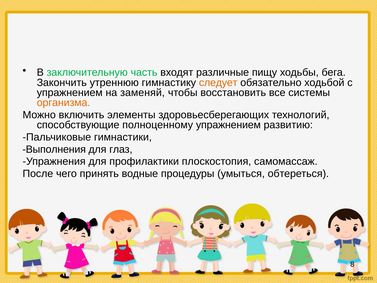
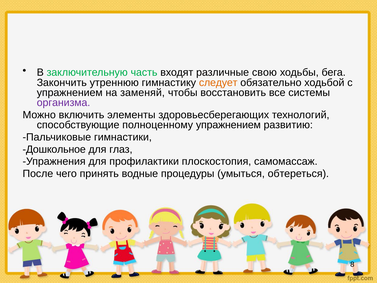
пищу: пищу -> свою (264, 72)
организма colour: orange -> purple (63, 103)
Выполнения: Выполнения -> Дошкольное (54, 149)
